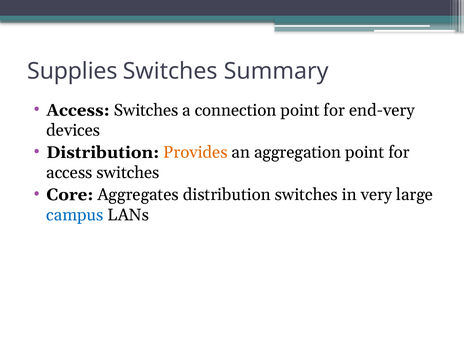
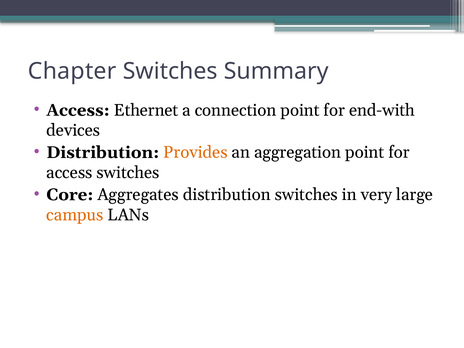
Supplies: Supplies -> Chapter (72, 71)
Switches: Switches -> Ethernet (146, 110)
end-very: end-very -> end-with (382, 110)
campus colour: blue -> orange (75, 215)
